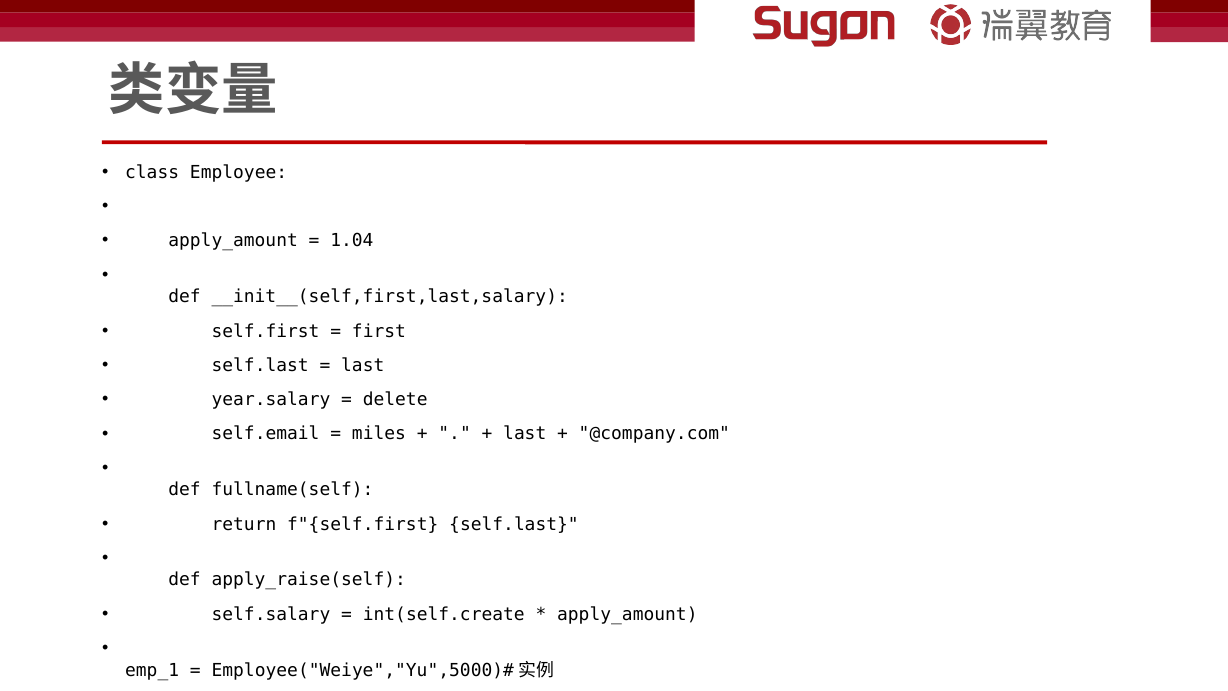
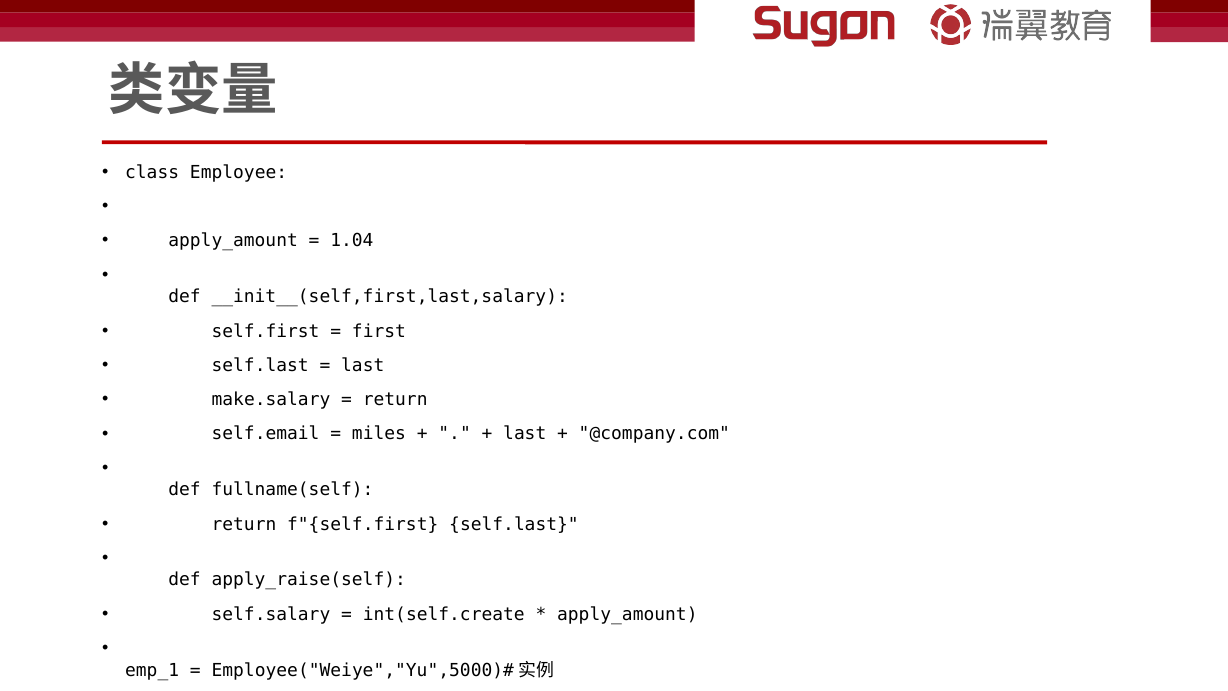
year.salary: year.salary -> make.salary (271, 400)
delete: delete -> return (395, 400)
